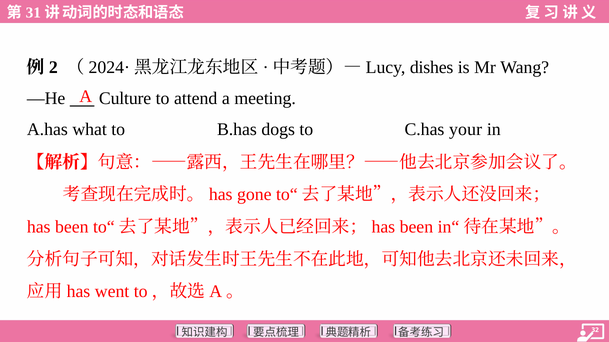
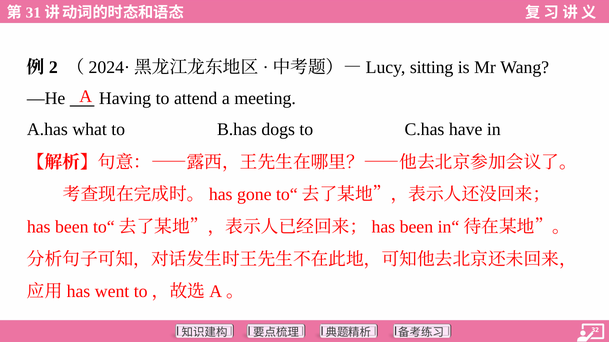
dishes: dishes -> sitting (432, 67)
Culture: Culture -> Having (125, 99)
your: your -> have (466, 130)
